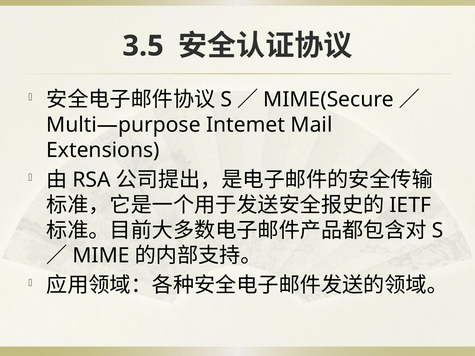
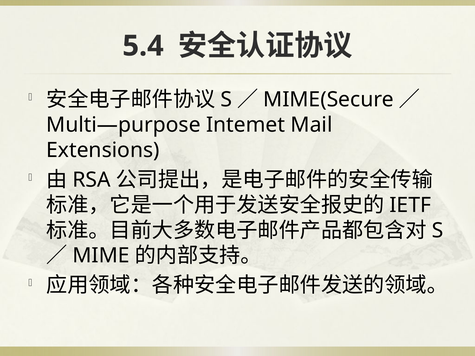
3.5: 3.5 -> 5.4 (143, 46)
